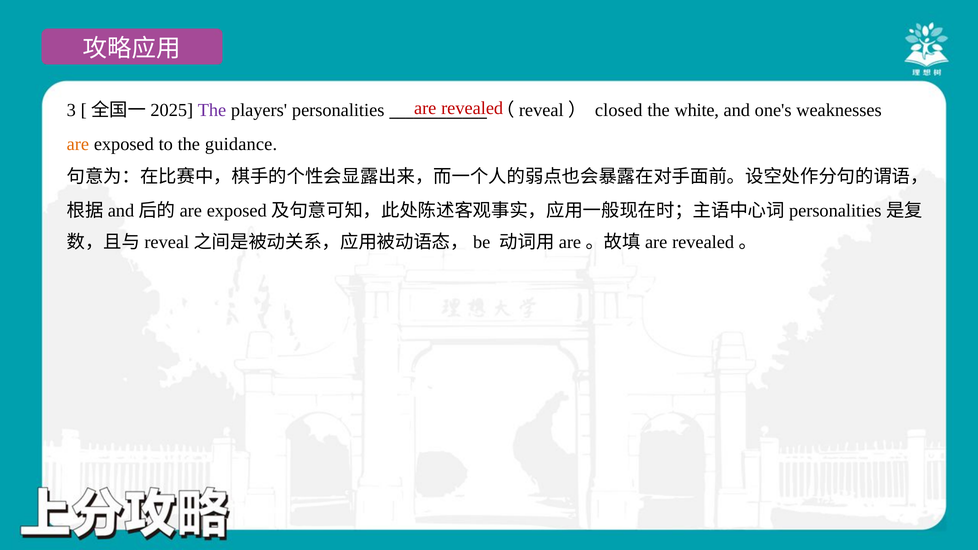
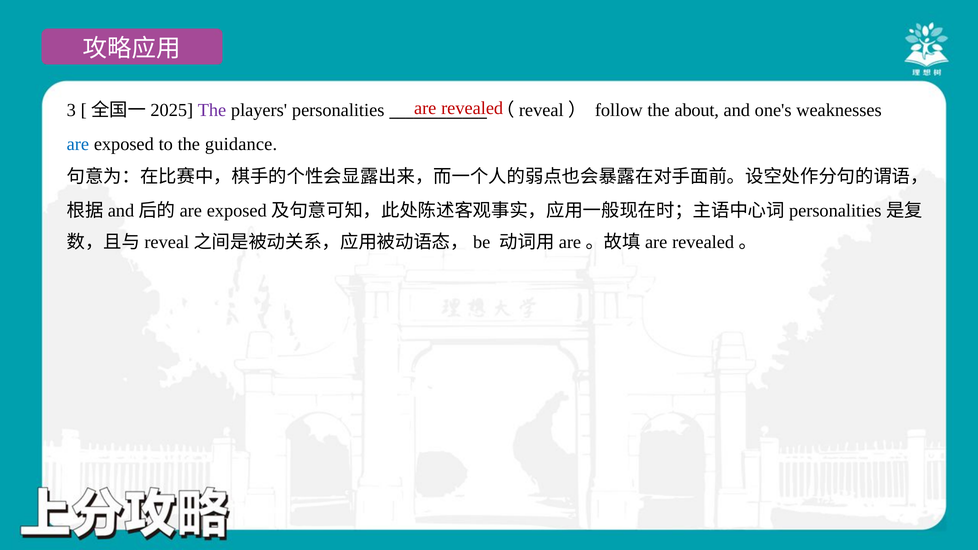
closed: closed -> follow (619, 110)
white: white -> about (697, 110)
are colour: orange -> blue (78, 144)
